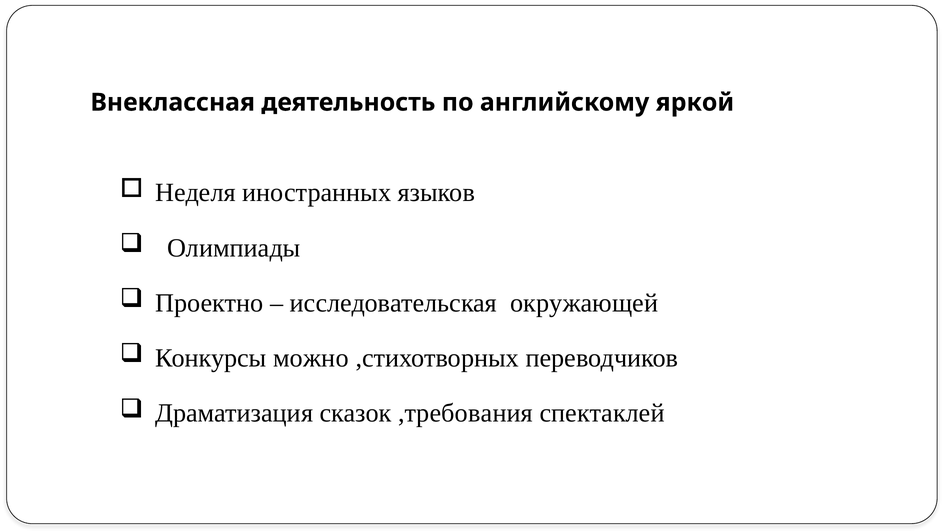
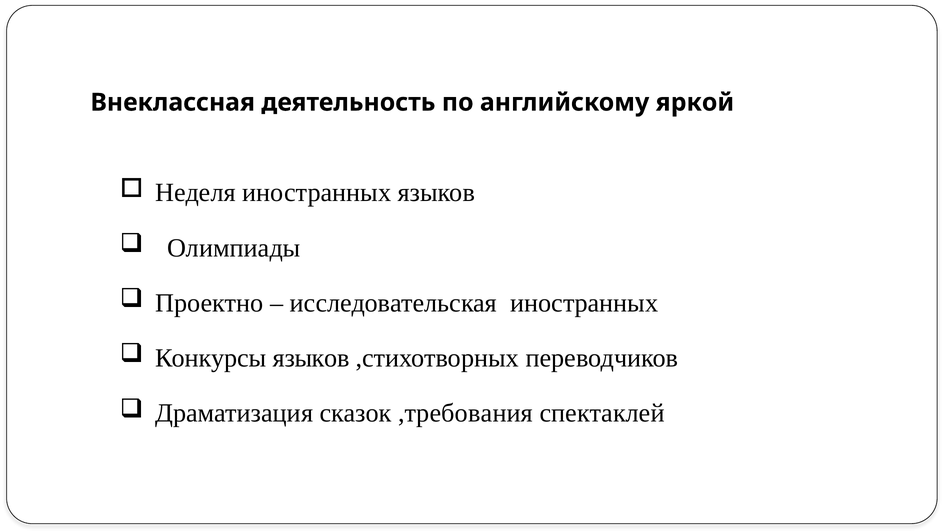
исследовательская окружающей: окружающей -> иностранных (584, 303)
Конкурсы можно: можно -> языков (311, 358)
